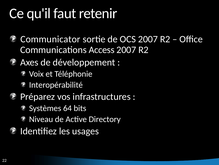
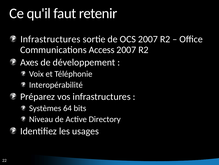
Communicator: Communicator -> Infrastructures (50, 39)
